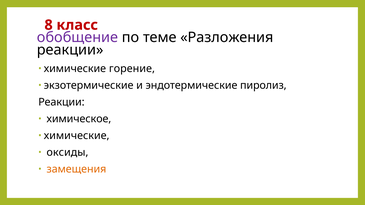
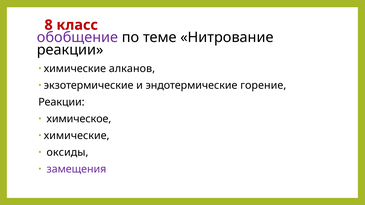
Разложения: Разложения -> Нитрование (227, 38)
горение: горение -> алканов (132, 69)
пиролиз: пиролиз -> горение (263, 85)
замещения colour: orange -> purple (76, 169)
